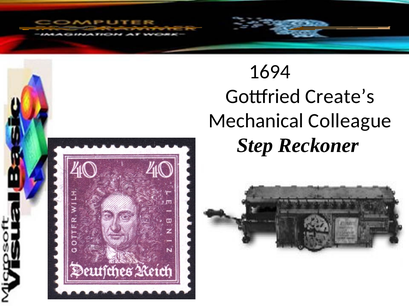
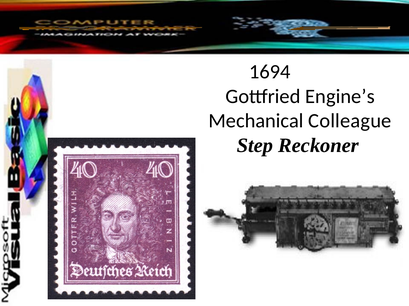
Create’s: Create’s -> Engine’s (340, 97)
